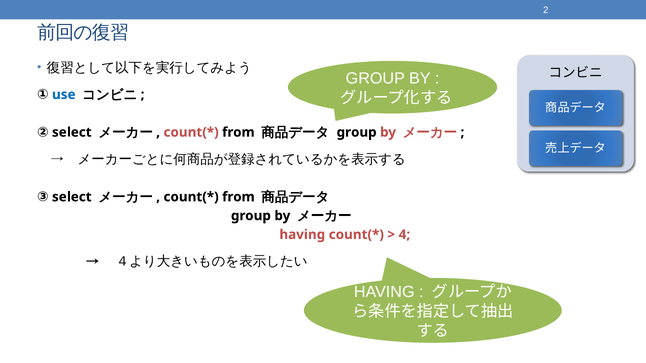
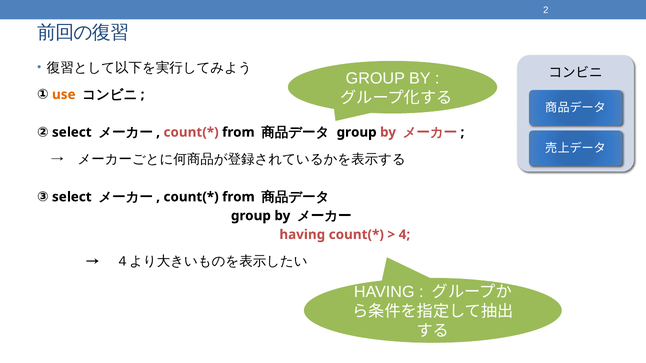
use colour: blue -> orange (64, 95)
